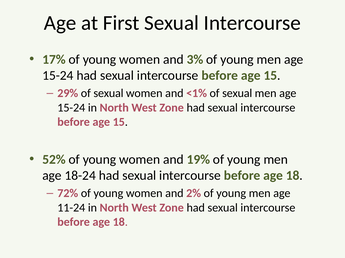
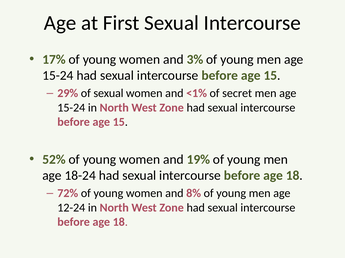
<1% of sexual: sexual -> secret (237, 94)
2%: 2% -> 8% (194, 194)
11-24: 11-24 -> 12-24 (71, 208)
